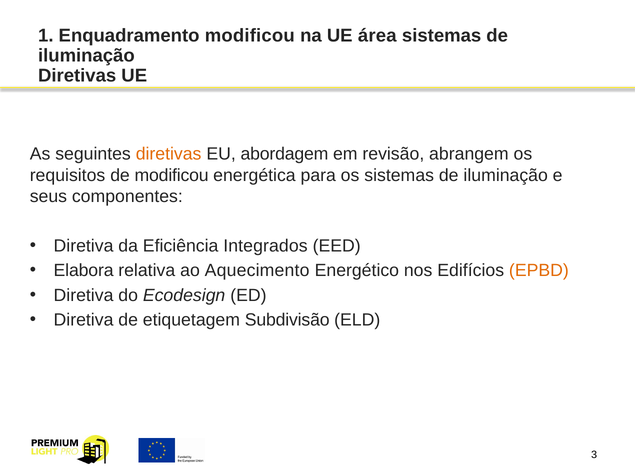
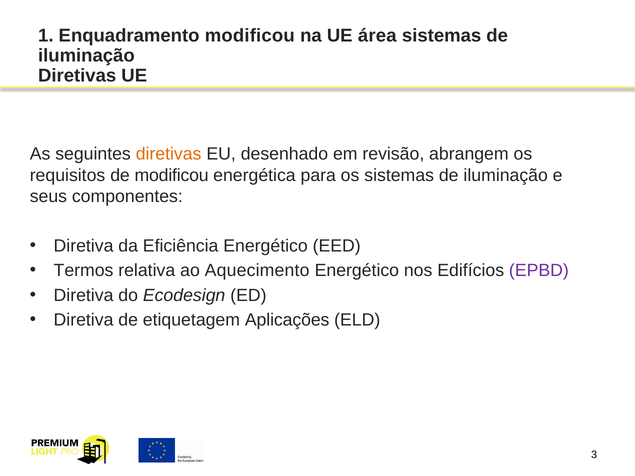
abordagem: abordagem -> desenhado (284, 154)
Eficiência Integrados: Integrados -> Energético (266, 246)
Elabora: Elabora -> Termos (84, 271)
EPBD colour: orange -> purple (539, 271)
Subdivisão: Subdivisão -> Aplicações (287, 320)
